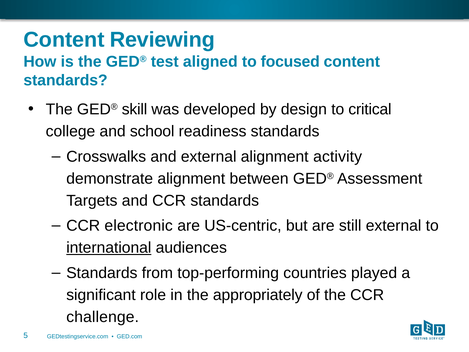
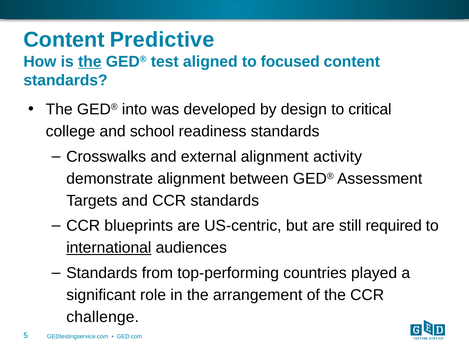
Reviewing: Reviewing -> Predictive (162, 40)
the underline: none -> present (90, 62)
skill: skill -> into (134, 109)
electronic: electronic -> blueprints (139, 226)
still external: external -> required (394, 226)
appropriately: appropriately -> arrangement (258, 295)
